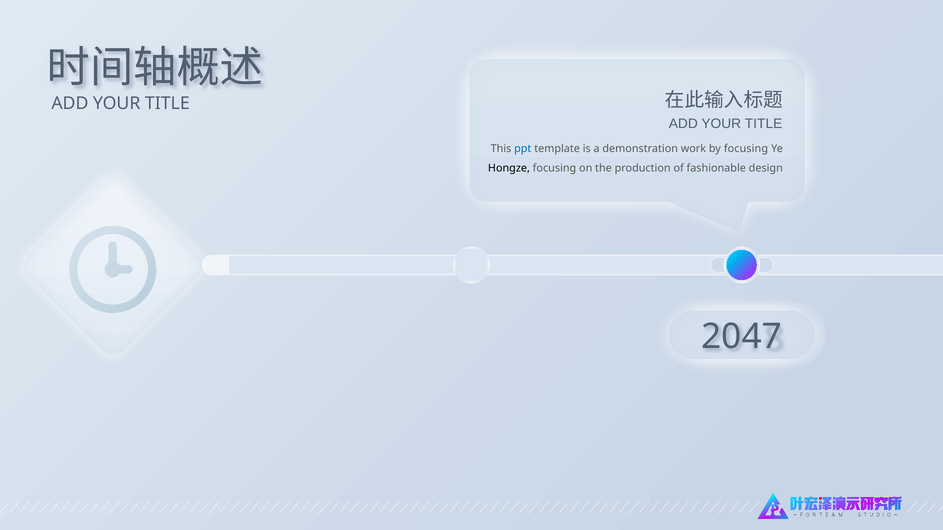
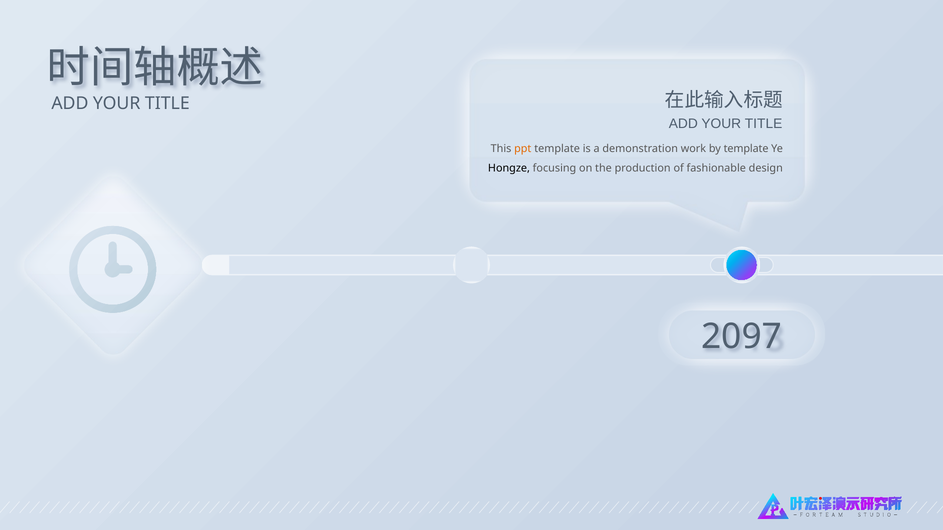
ppt colour: blue -> orange (523, 149)
by focusing: focusing -> template (746, 149)
2047: 2047 -> 2097 (742, 337)
